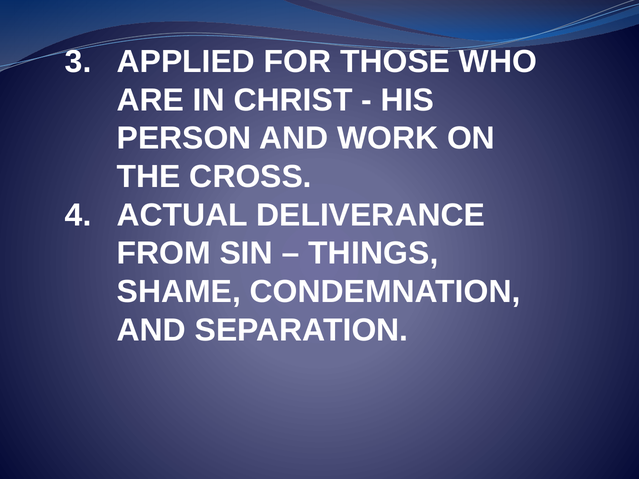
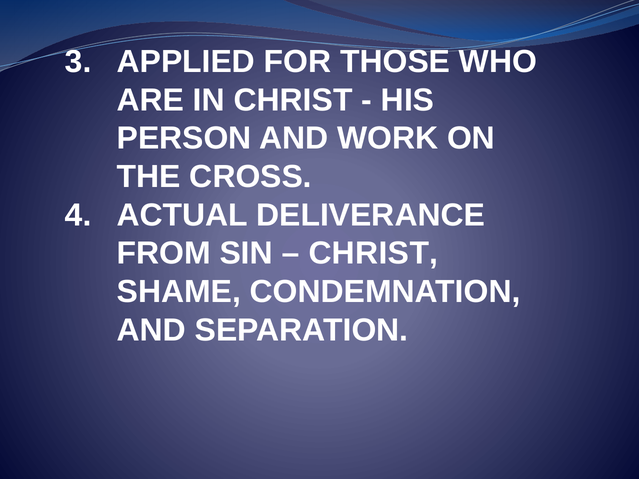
THINGS: THINGS -> CHRIST (373, 254)
